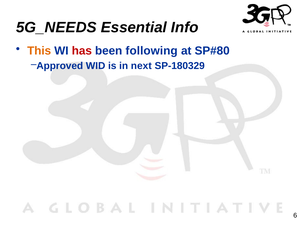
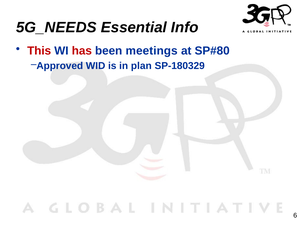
This colour: orange -> red (39, 51)
following: following -> meetings (152, 51)
next: next -> plan (141, 66)
